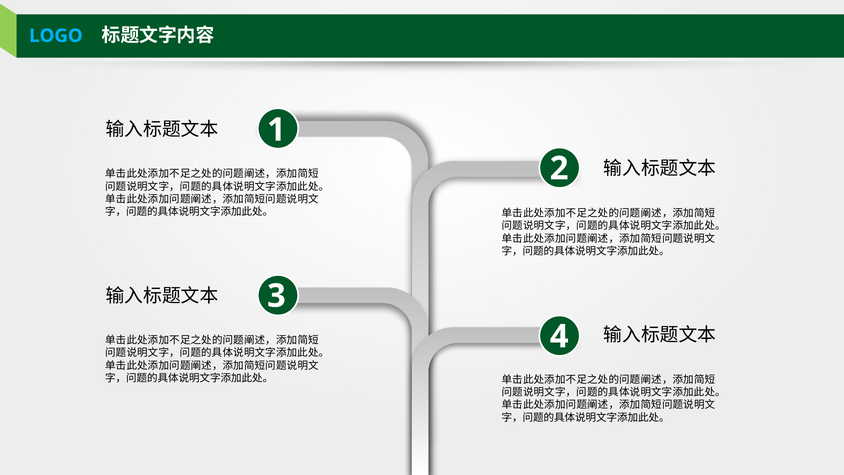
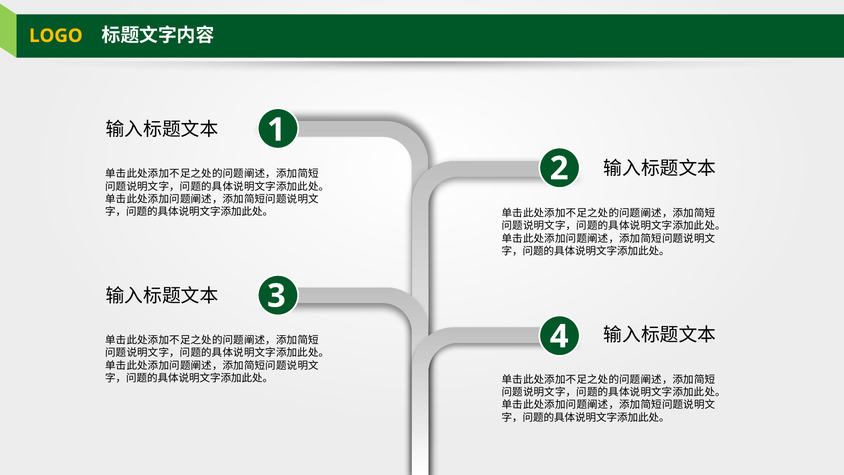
LOGO colour: light blue -> yellow (56, 36)
